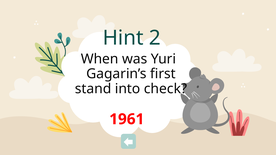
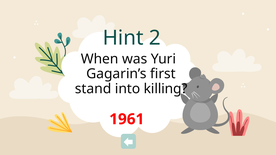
check: check -> killing (166, 89)
